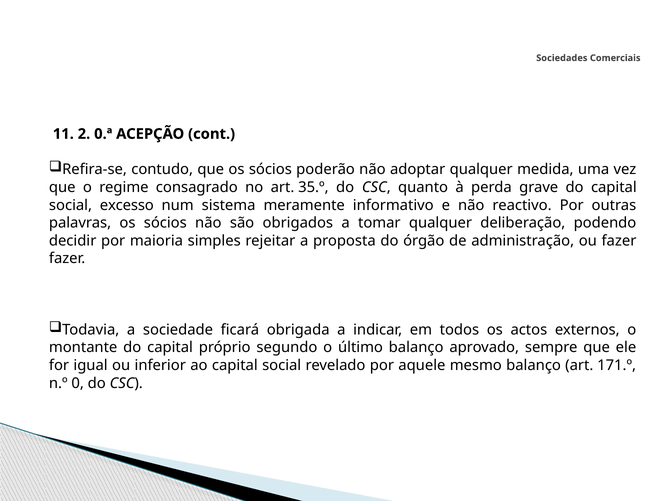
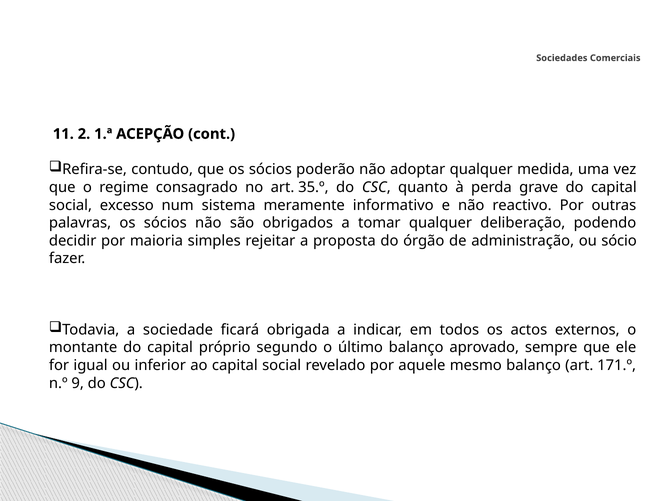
0.ª: 0.ª -> 1.ª (103, 134)
ou fazer: fazer -> sócio (619, 241)
0: 0 -> 9 (78, 383)
